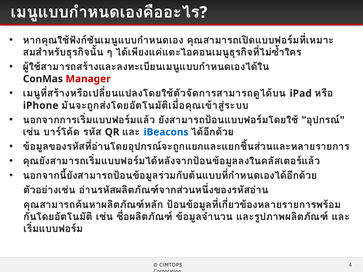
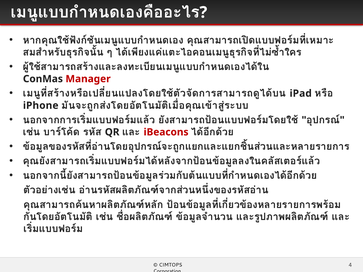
iBeacons colour: blue -> red (166, 132)
